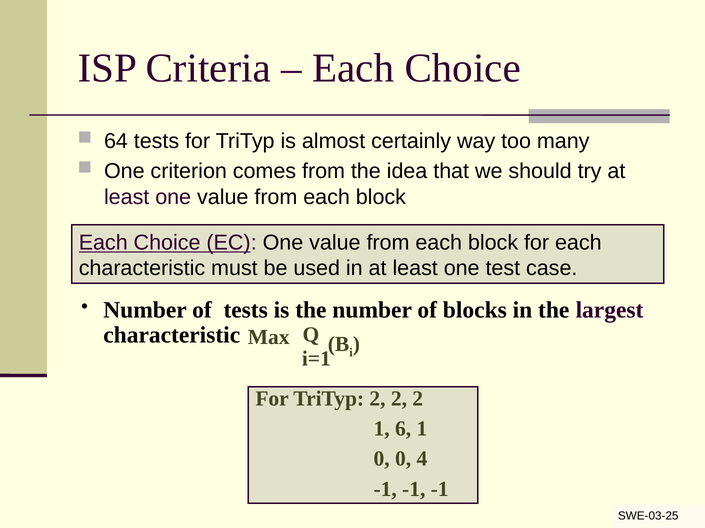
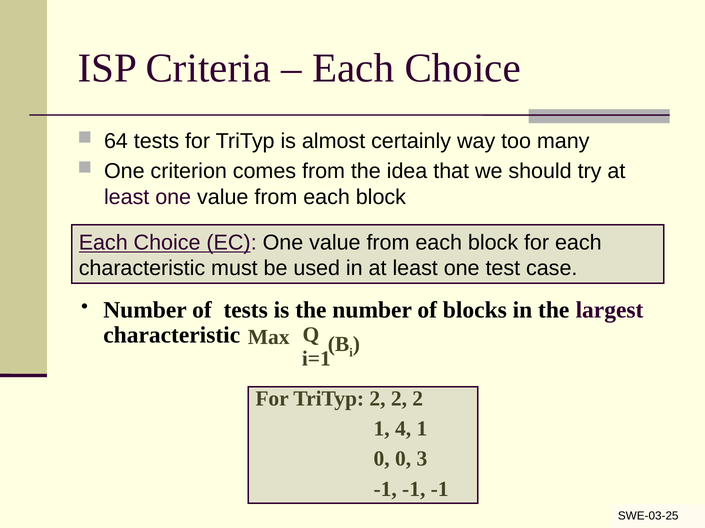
6: 6 -> 4 (403, 429)
4: 4 -> 3 (422, 460)
